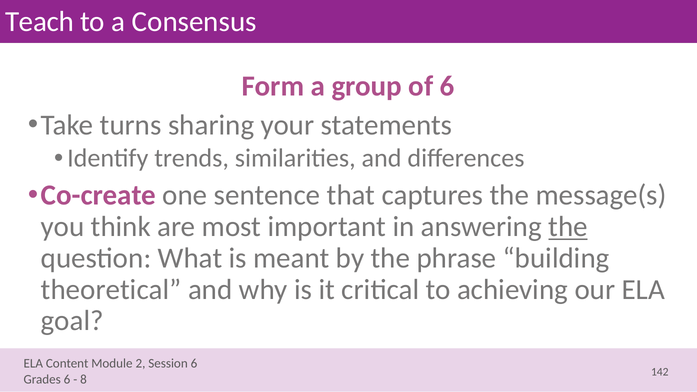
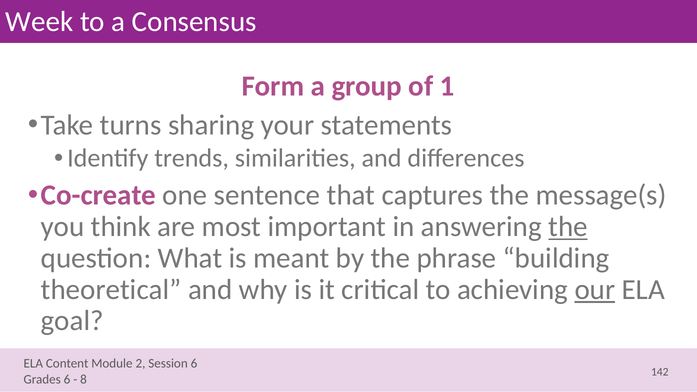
Teach: Teach -> Week (39, 21)
of 6: 6 -> 1 (447, 86)
our underline: none -> present (595, 290)
